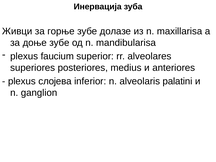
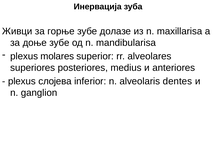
faucium: faucium -> molares (57, 56)
palatini: palatini -> dentes (177, 81)
